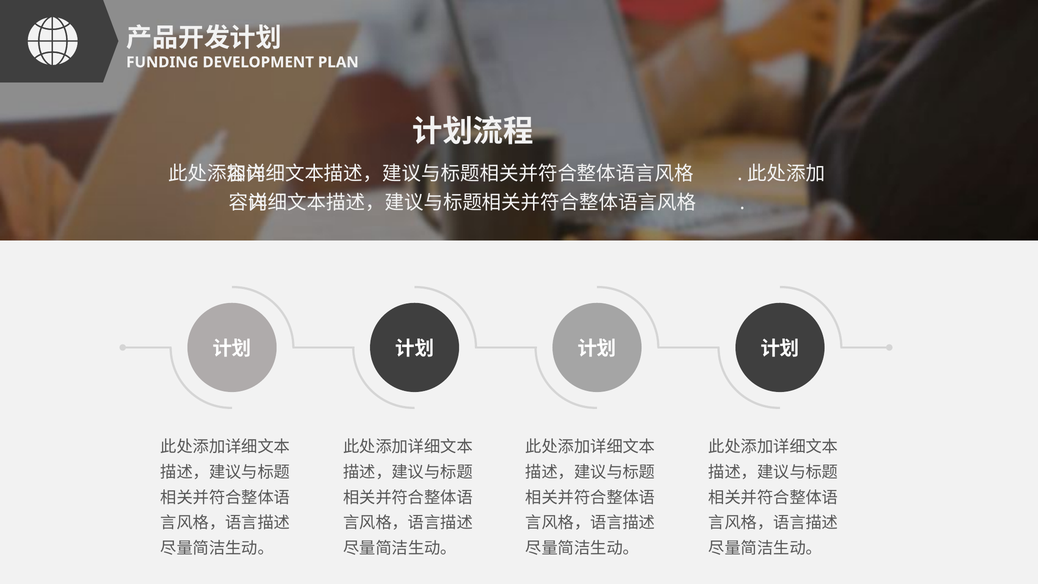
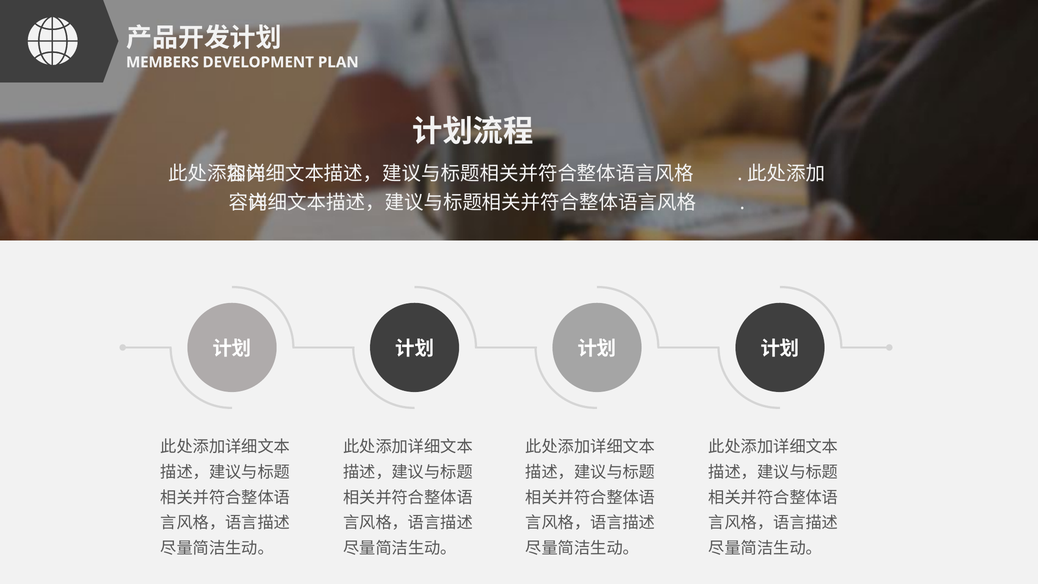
FUNDING: FUNDING -> MEMBERS (162, 62)
